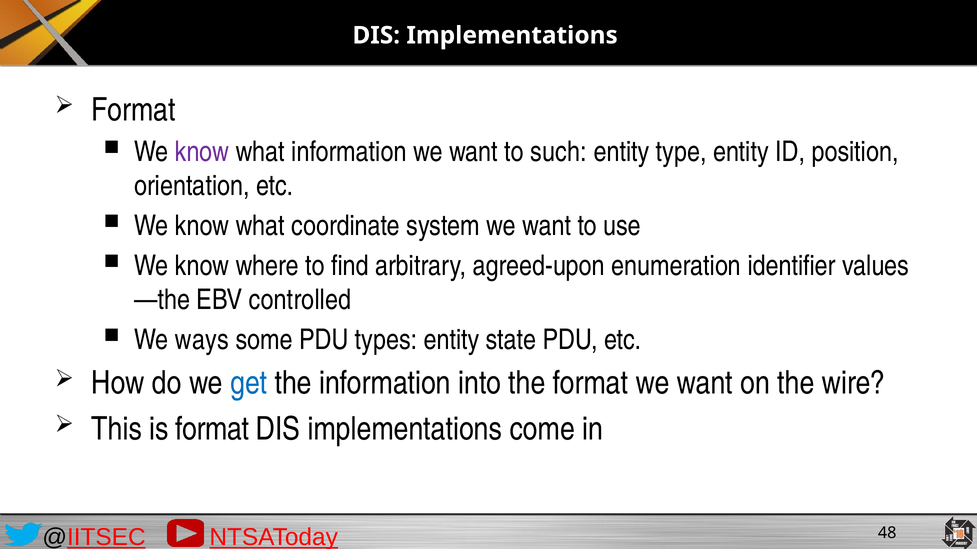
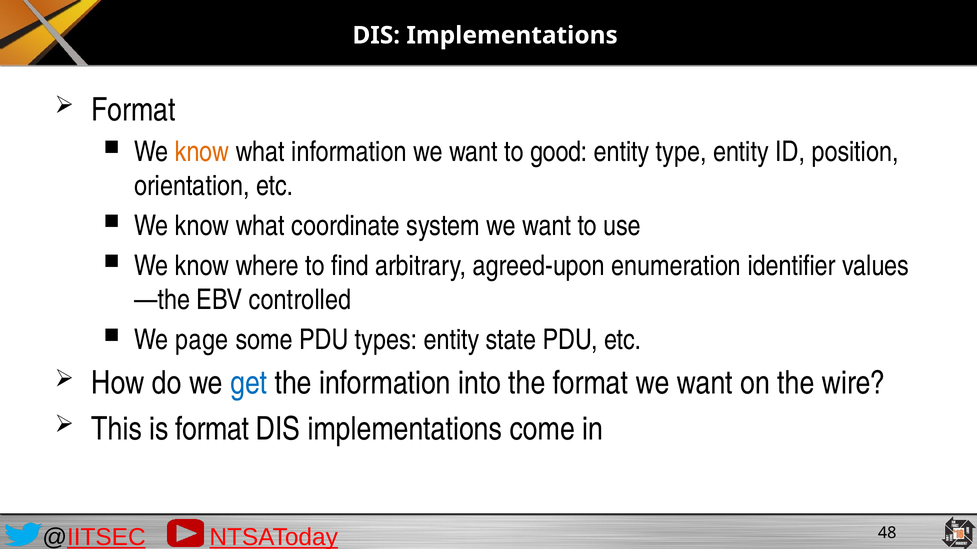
know colour: purple -> orange (202, 152)
such: such -> good (559, 152)
ways: ways -> page (202, 340)
